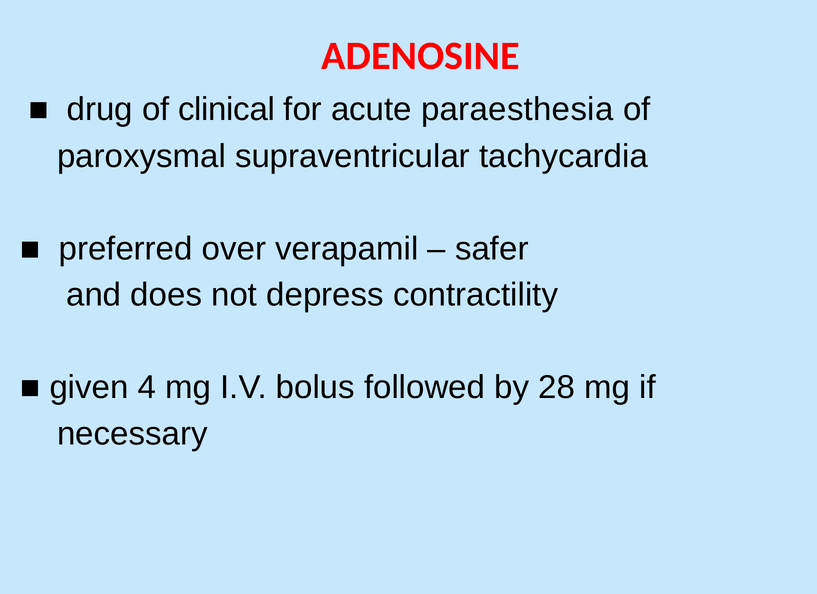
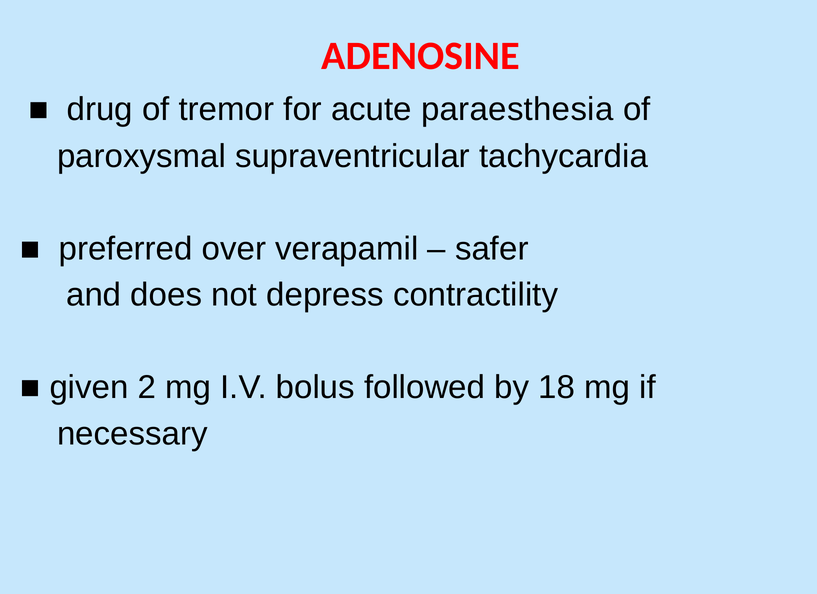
clinical: clinical -> tremor (226, 110)
4: 4 -> 2 (147, 388)
28: 28 -> 18 (557, 388)
